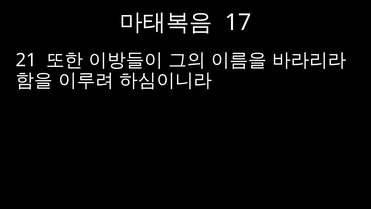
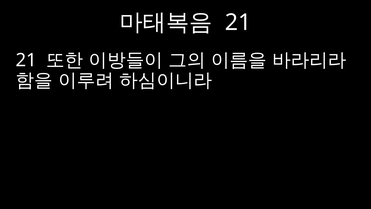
17: 17 -> 21 (238, 22)
